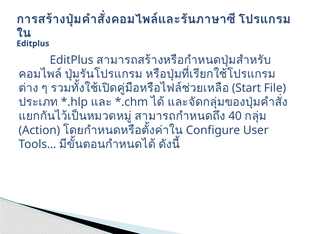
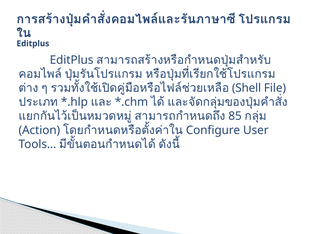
Start: Start -> Shell (247, 88)
40: 40 -> 85 (235, 116)
